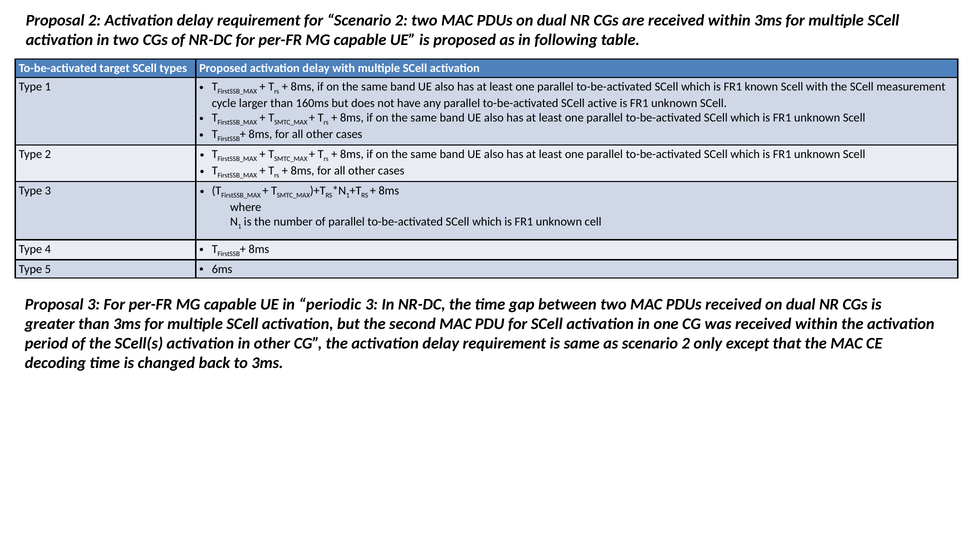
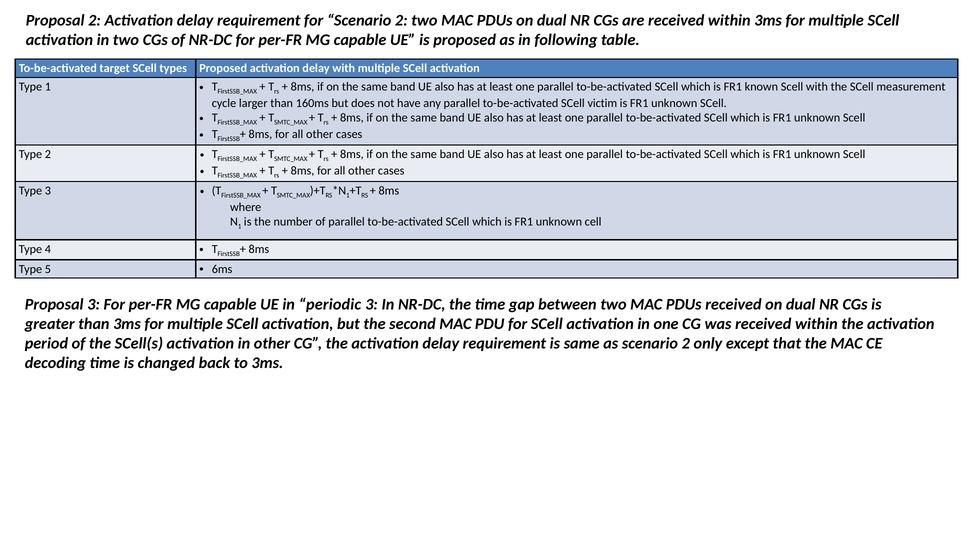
active: active -> victim (602, 103)
